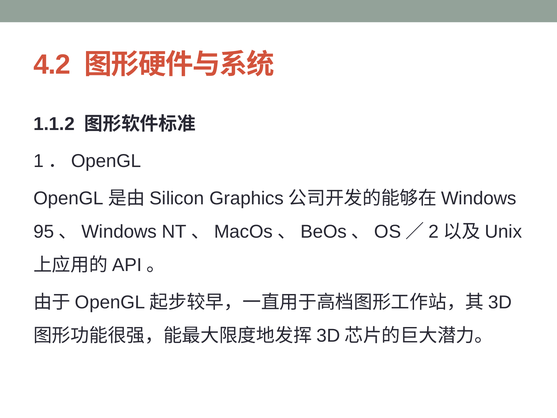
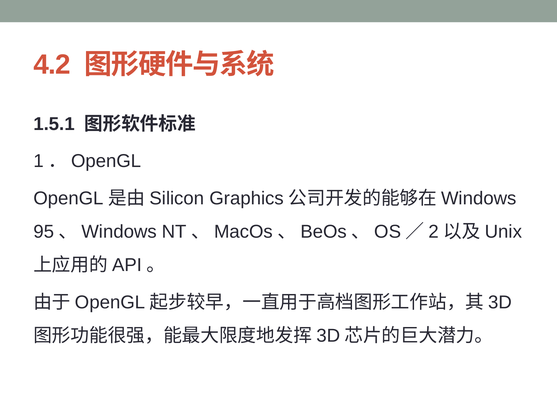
1.1.2: 1.1.2 -> 1.5.1 (54, 124)
